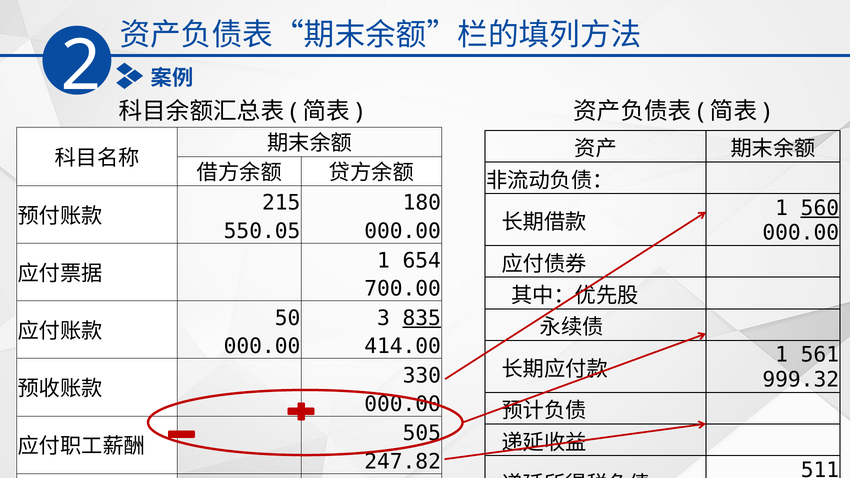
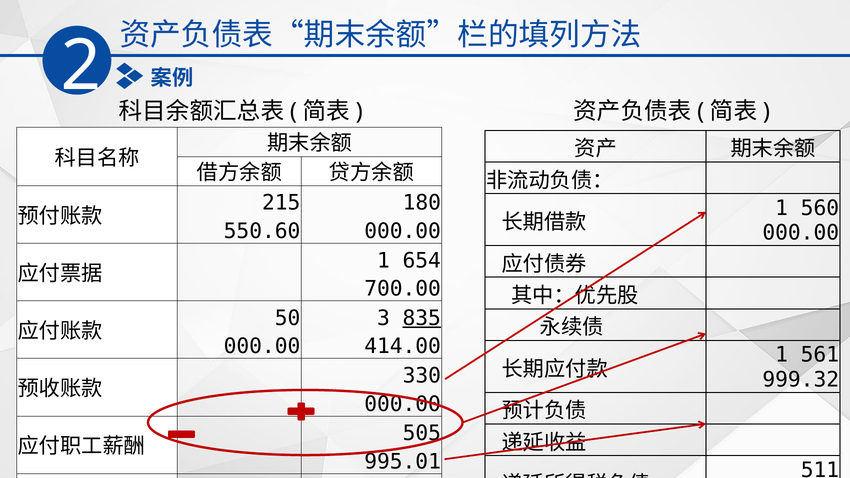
560 underline: present -> none (820, 208)
550.05: 550.05 -> 550.60 (262, 231)
247.82: 247.82 -> 995.01 (403, 462)
